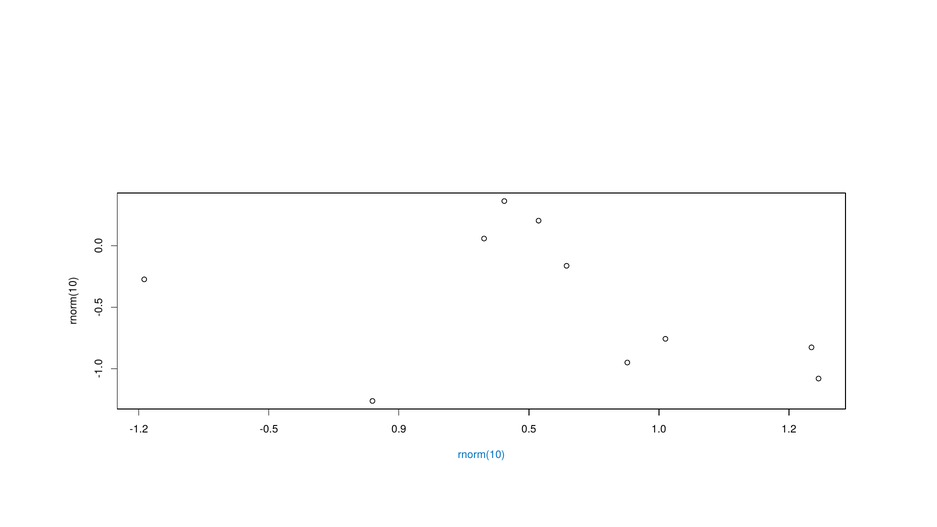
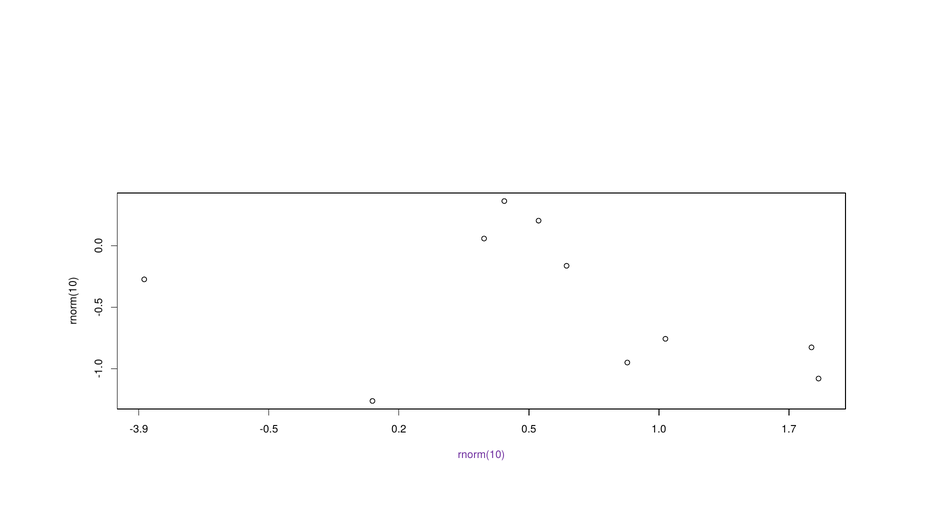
-1.2: -1.2 -> -3.9 (139, 429)
0.9: 0.9 -> 0.2 (399, 429)
1.2: 1.2 -> 1.7 (789, 429)
rnorm(10 colour: blue -> purple (481, 455)
